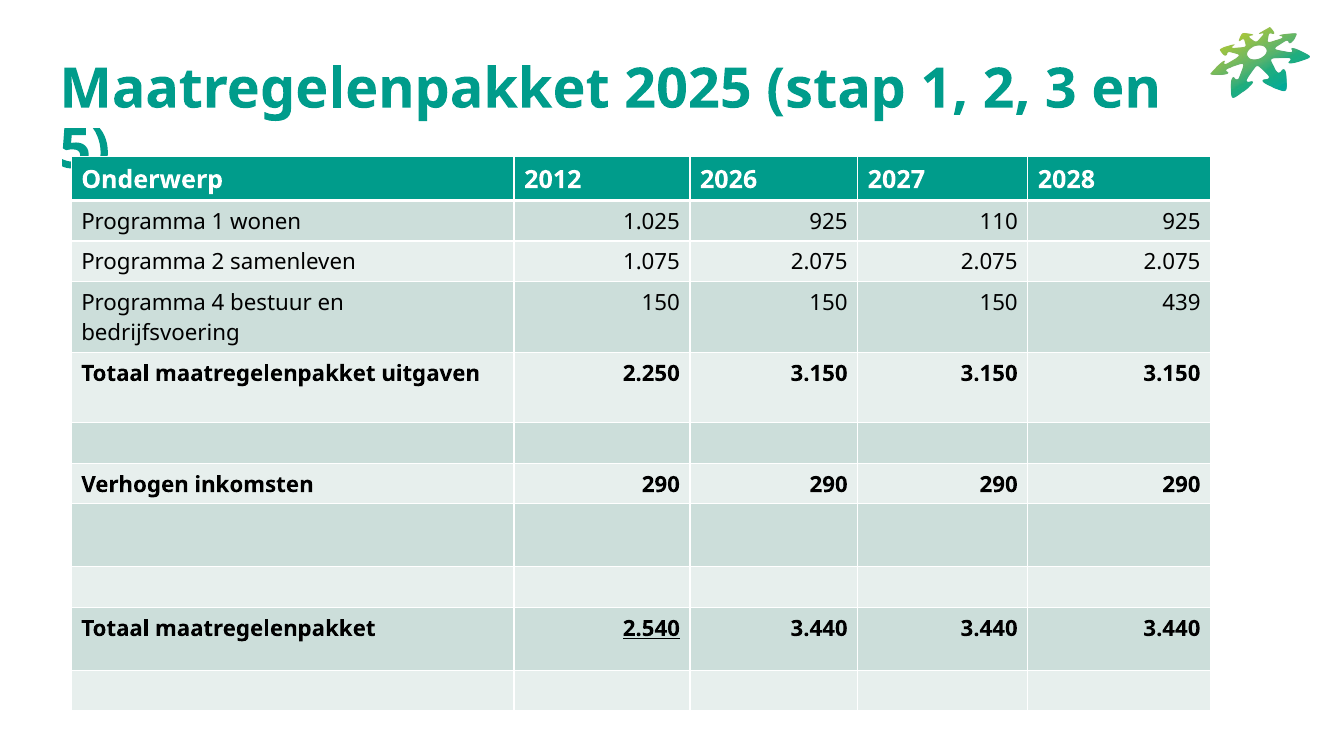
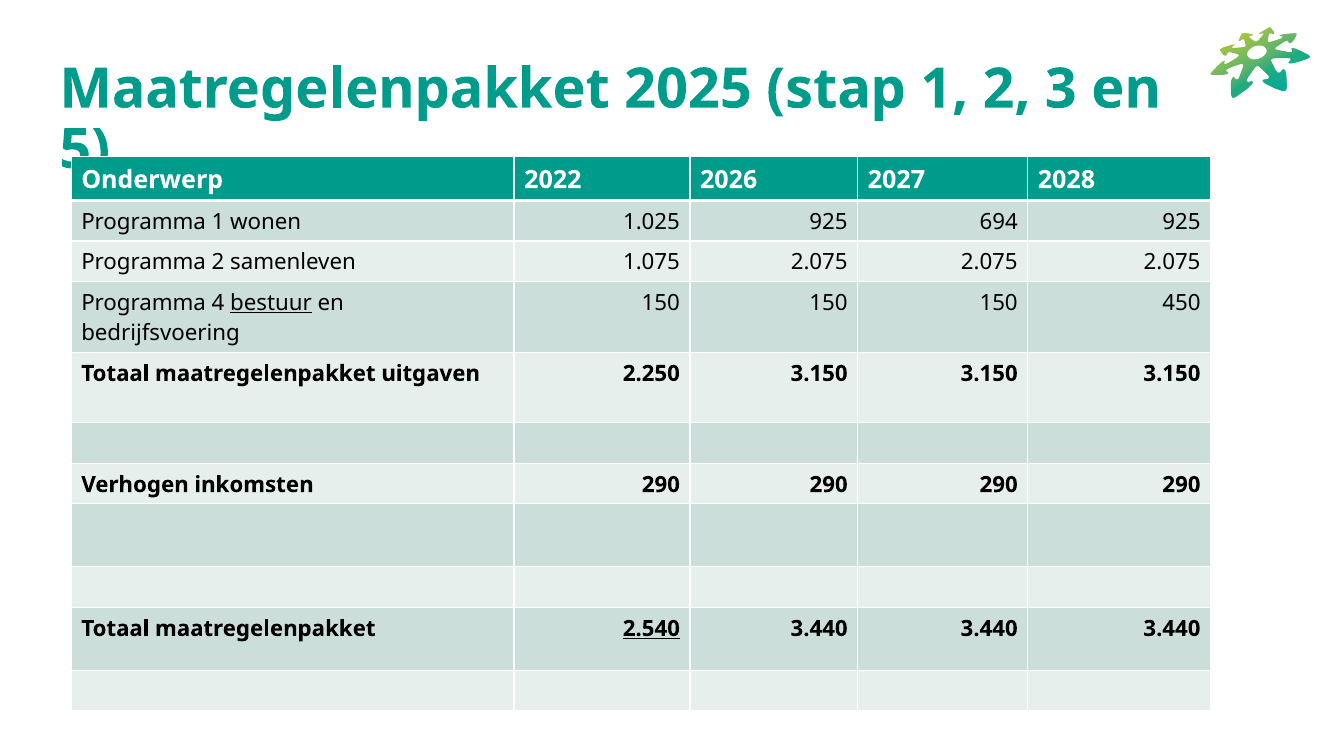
2012: 2012 -> 2022 (553, 180)
110: 110 -> 694 (999, 222)
bestuur underline: none -> present (271, 303)
439: 439 -> 450 (1181, 303)
